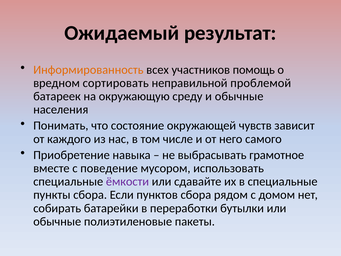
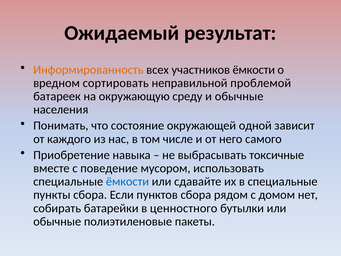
участников помощь: помощь -> ёмкости (254, 70)
чувств: чувств -> одной (255, 126)
грамотное: грамотное -> токсичные (277, 155)
ёмкости colour: purple -> blue (127, 181)
переработки: переработки -> ценностного (184, 208)
